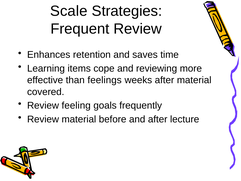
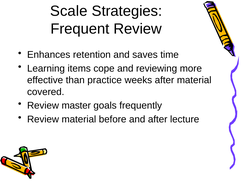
feelings: feelings -> practice (105, 80)
feeling: feeling -> master (76, 105)
